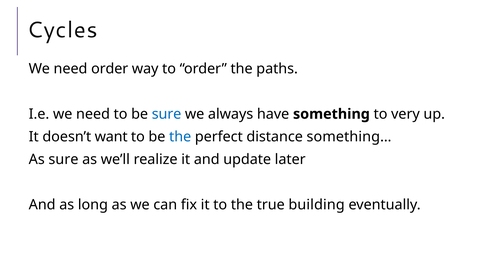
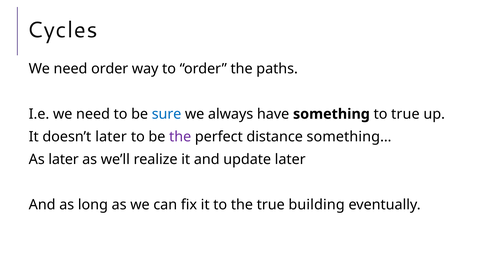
to very: very -> true (405, 114)
doesn’t want: want -> later (111, 137)
the colour: blue -> purple (180, 137)
As sure: sure -> later (64, 159)
